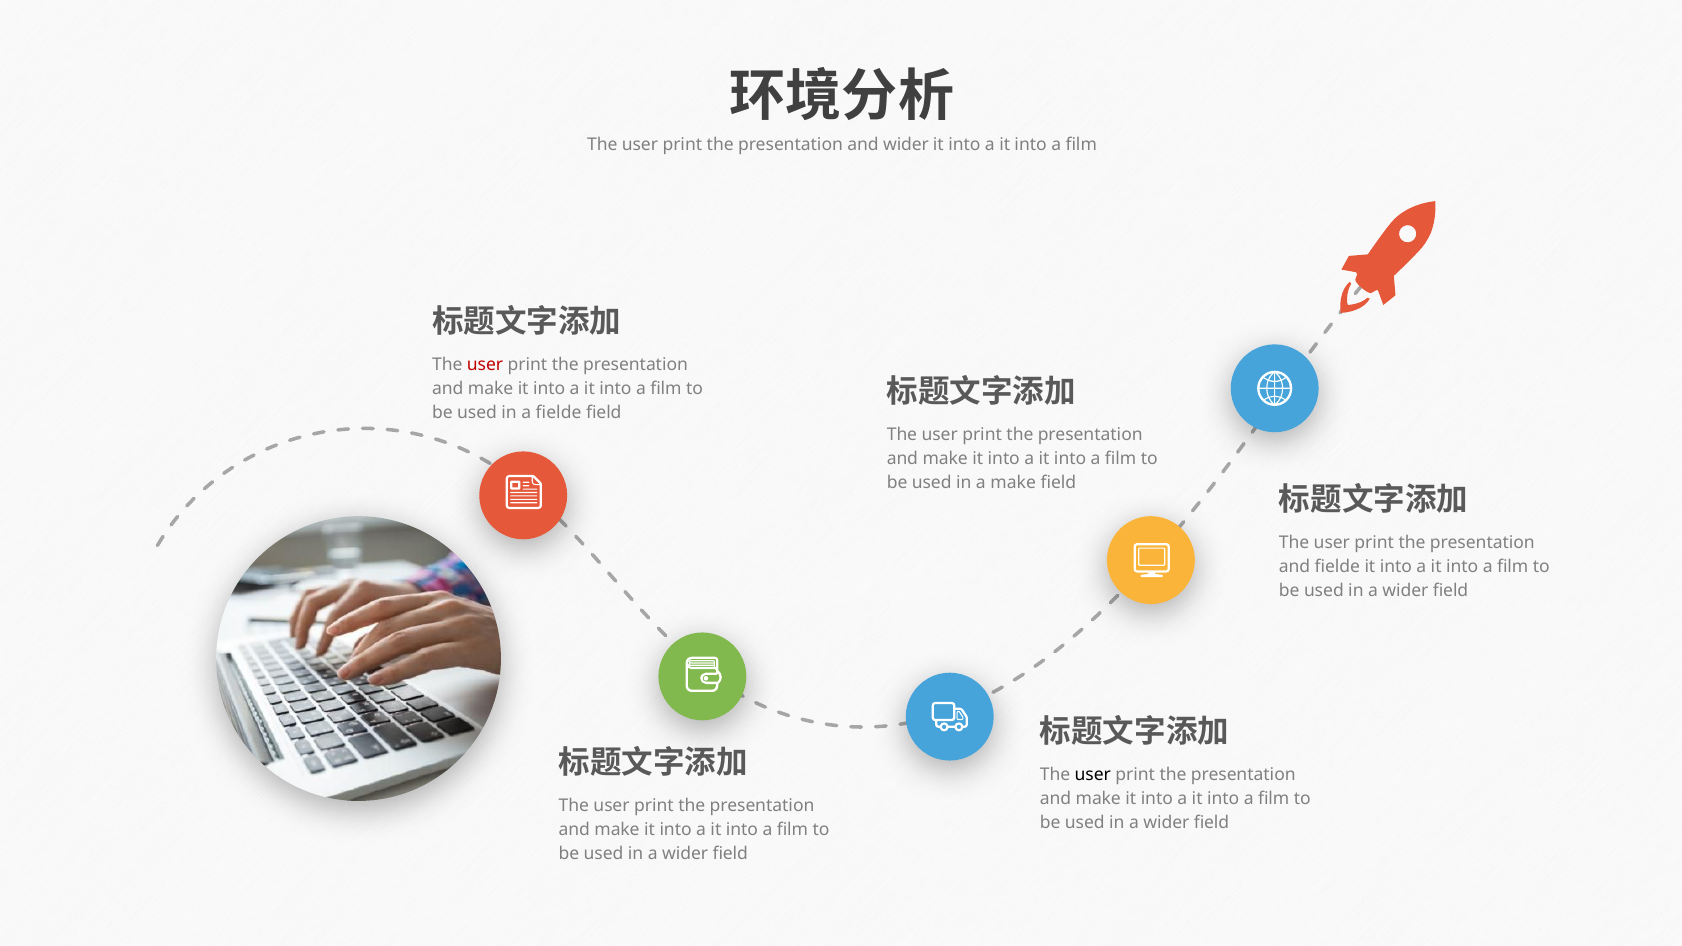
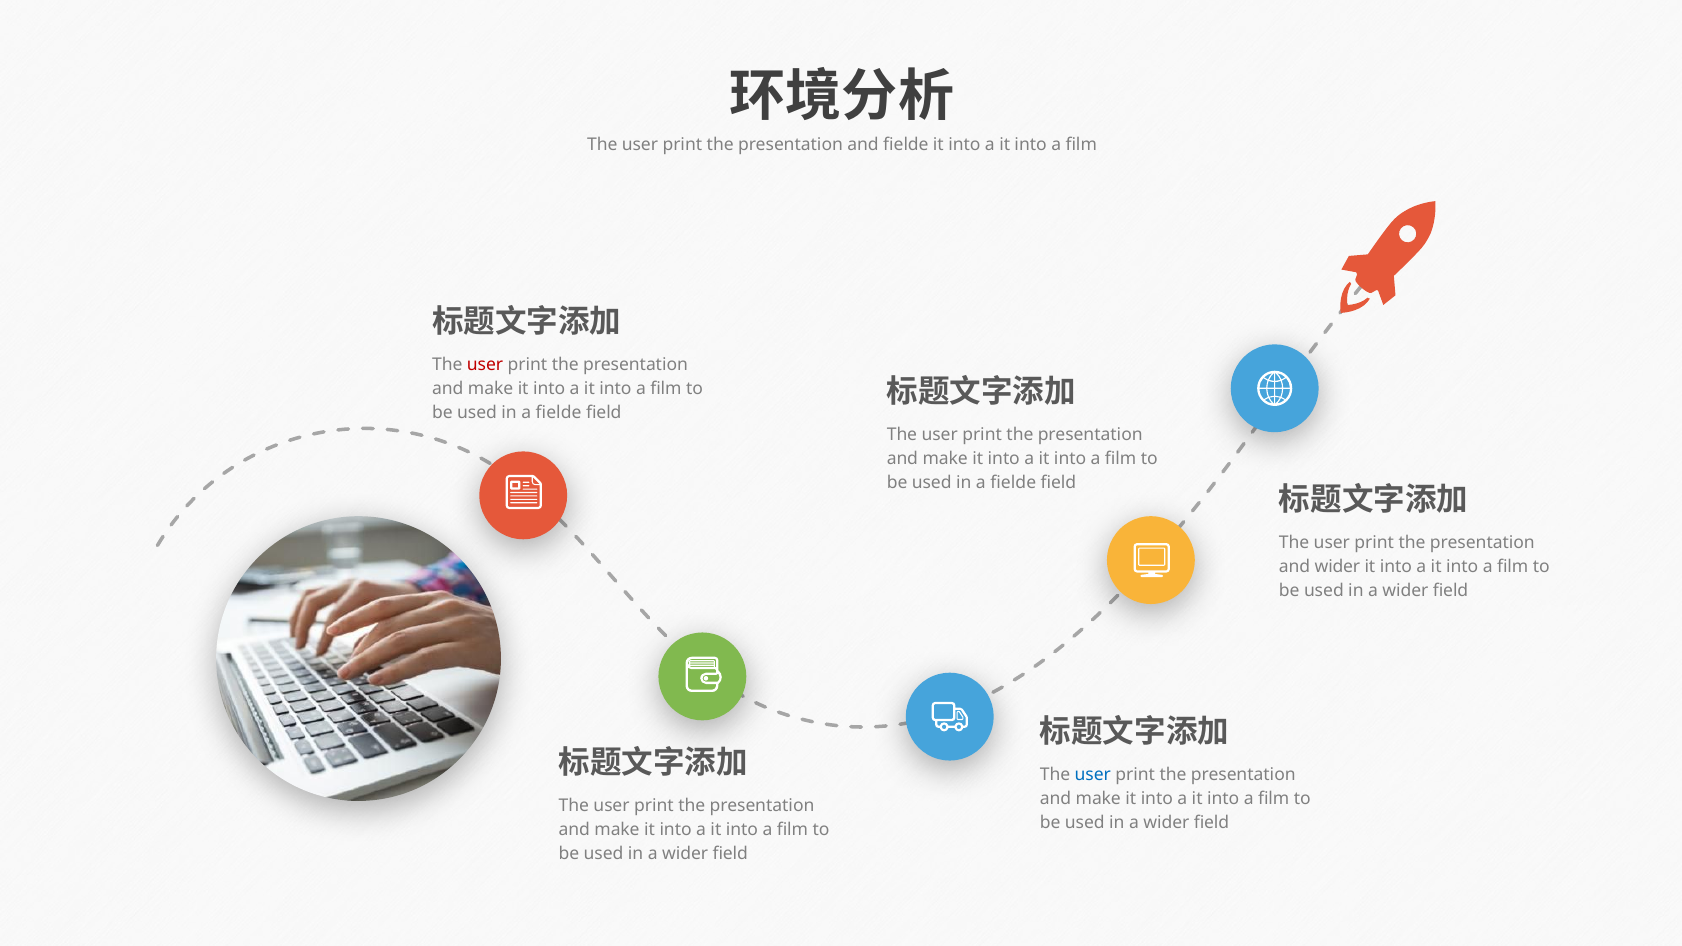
and wider: wider -> fielde (906, 144)
make: make -> fielde (1013, 483)
and fielde: fielde -> wider (1337, 567)
user colour: black -> blue (1093, 774)
